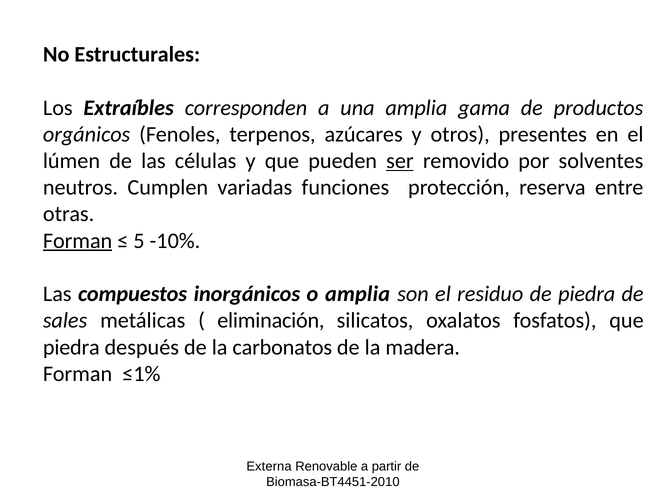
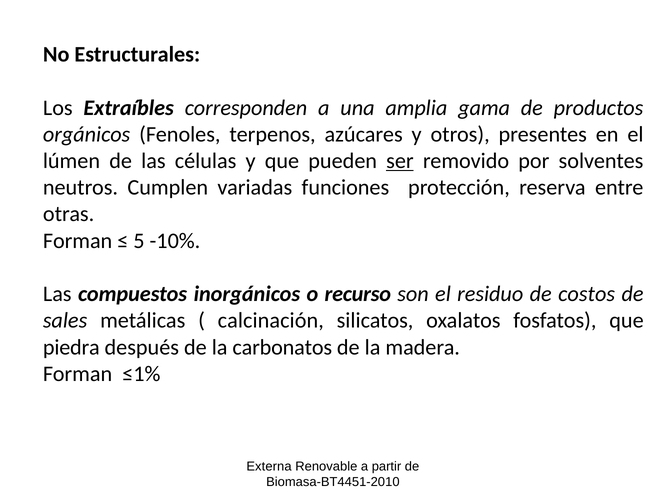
Forman underline: present -> none (78, 241)
o amplia: amplia -> recurso (358, 294)
de piedra: piedra -> costos (587, 294)
eliminación: eliminación -> calcinación (271, 321)
